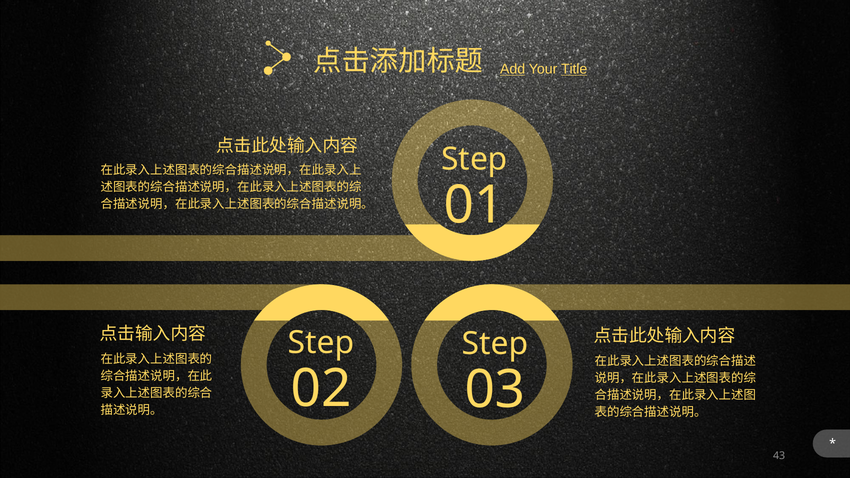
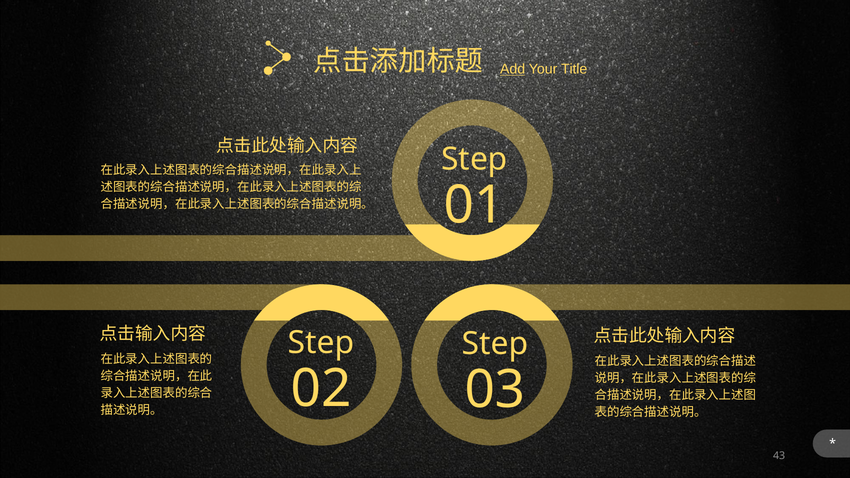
Title underline: present -> none (574, 69)
